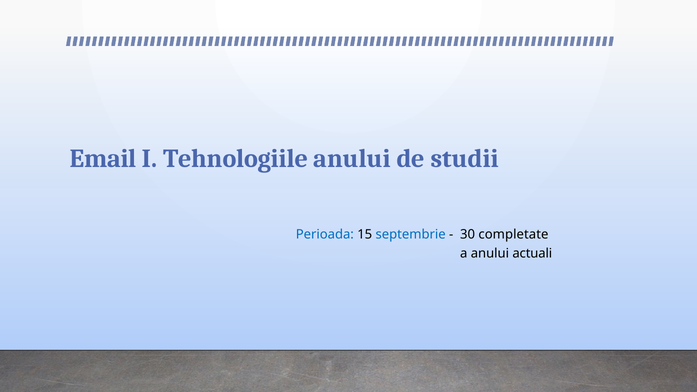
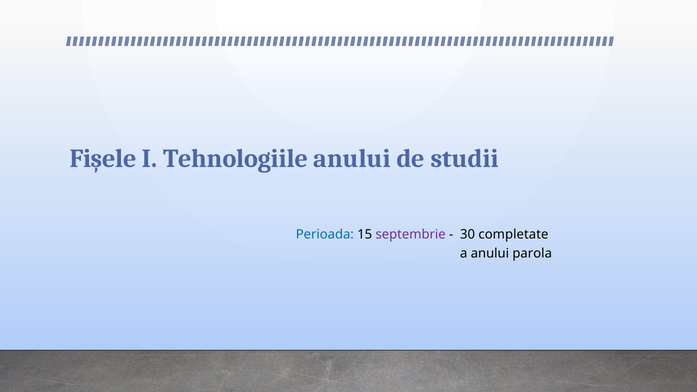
Email: Email -> Fișele (103, 158)
septembrie colour: blue -> purple (411, 235)
actuali: actuali -> parola (532, 254)
